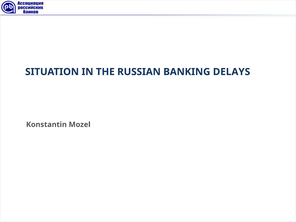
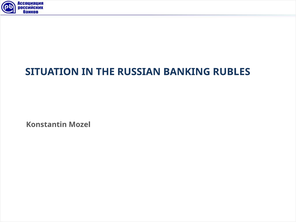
DELAYS: DELAYS -> RUBLES (232, 72)
